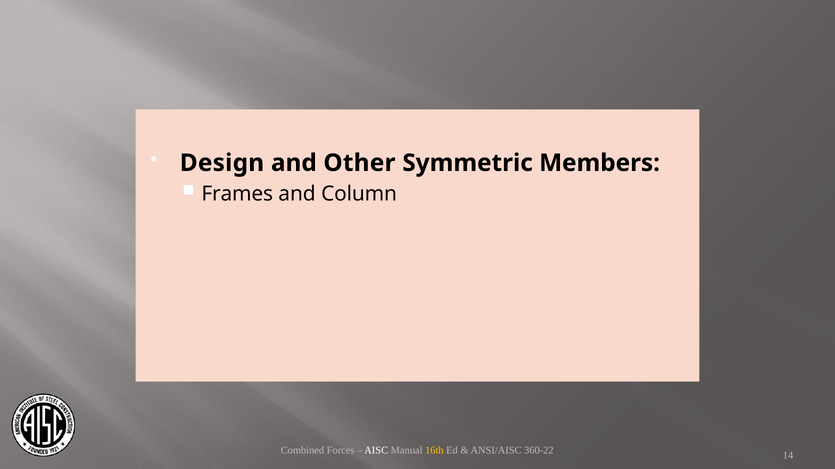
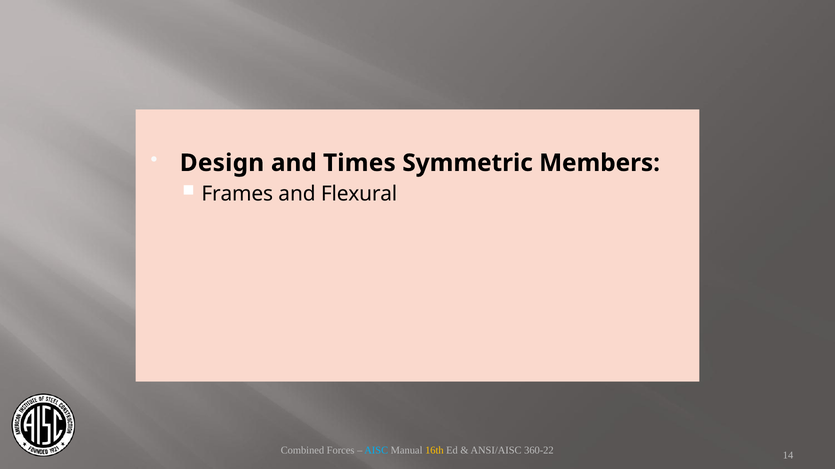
Other: Other -> Times (359, 163)
Column: Column -> Flexural (359, 194)
AISC colour: white -> light blue (376, 451)
